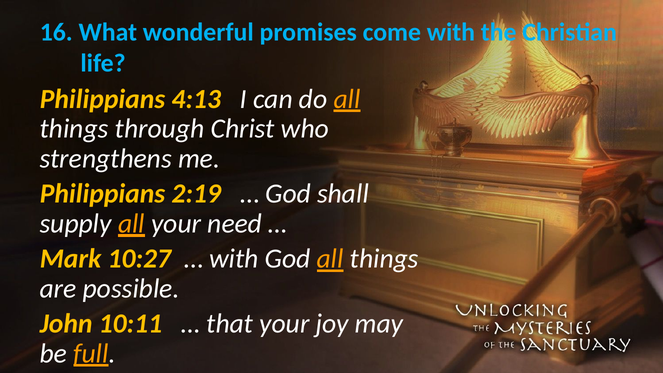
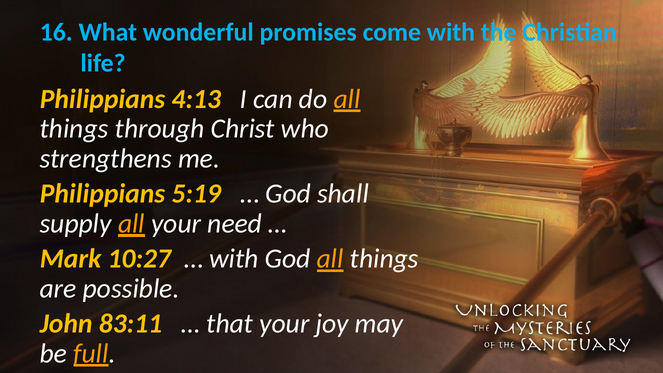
2:19: 2:19 -> 5:19 (196, 194)
10:11: 10:11 -> 83:11 (130, 324)
